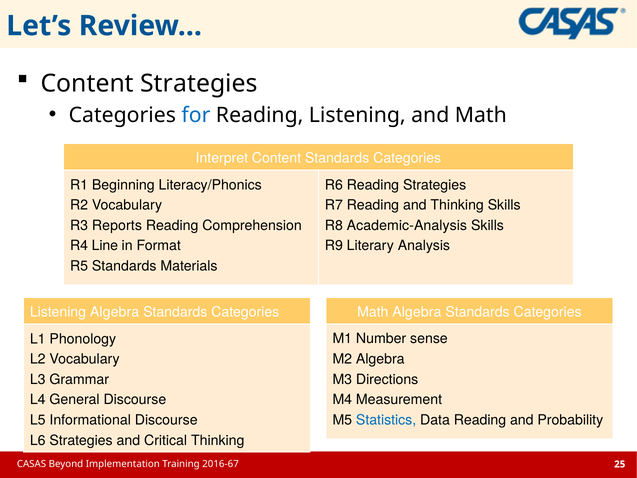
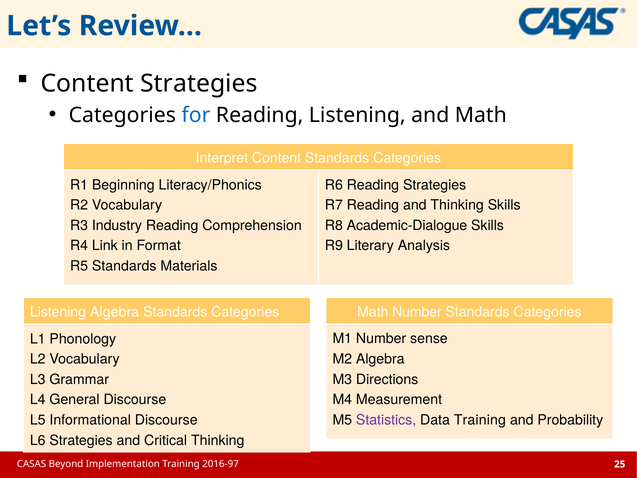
Reports: Reports -> Industry (117, 225)
Academic-Analysis: Academic-Analysis -> Academic-Dialogue (407, 225)
Line: Line -> Link (105, 246)
Math Algebra: Algebra -> Number (417, 312)
Statistics colour: blue -> purple (386, 420)
Data Reading: Reading -> Training (480, 420)
2016-67: 2016-67 -> 2016-97 (221, 464)
